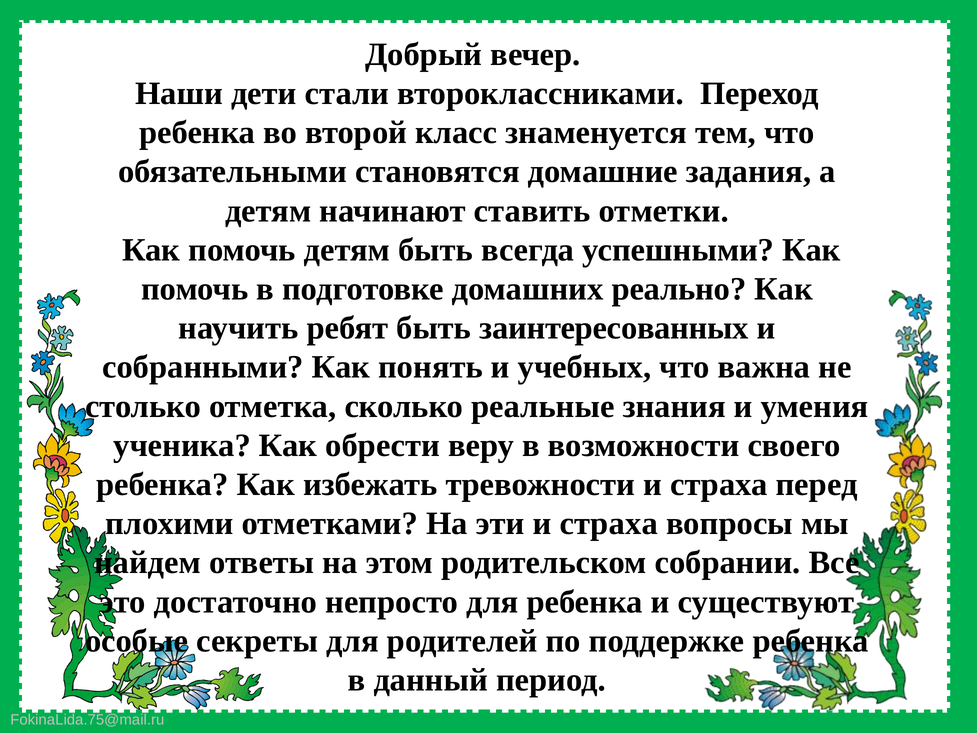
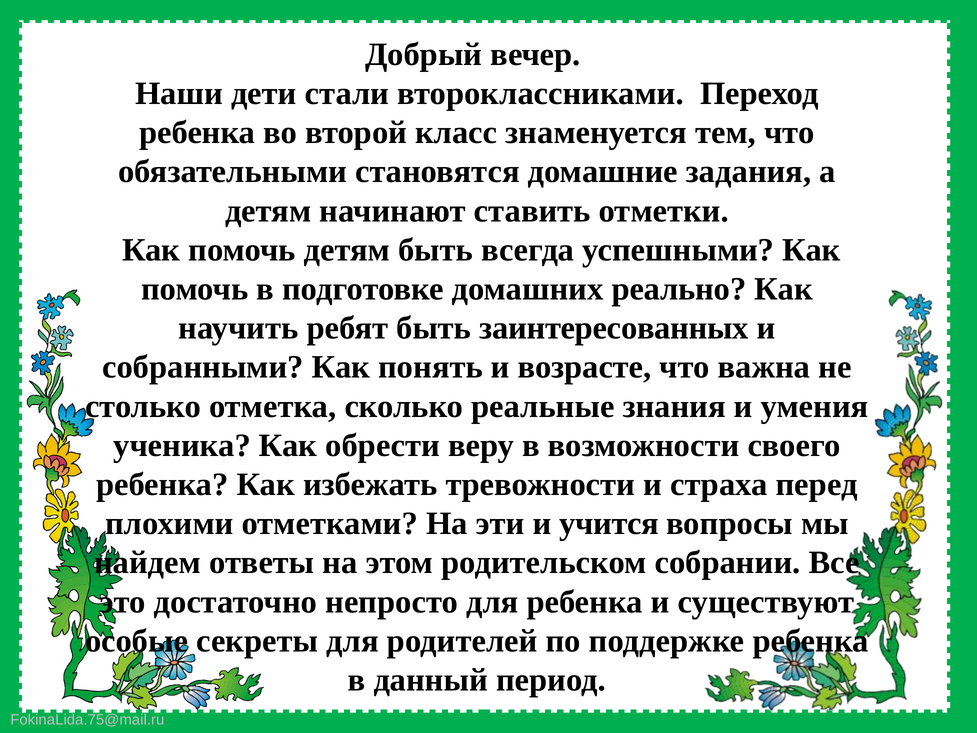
учебных: учебных -> возрасте (585, 367)
эти и страха: страха -> учится (609, 523)
